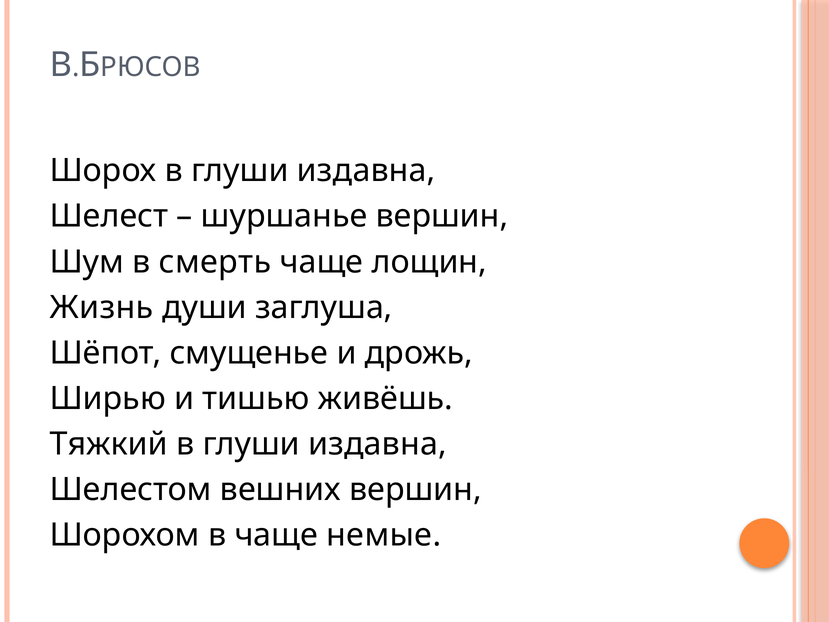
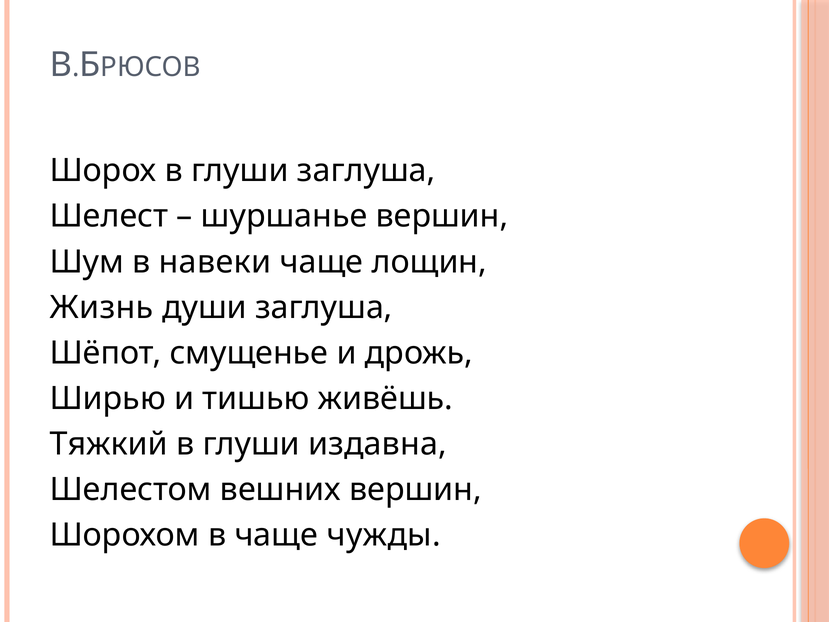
Шорох в глуши издавна: издавна -> заглуша (366, 171)
смерть: смерть -> навеки (215, 262)
немые: немые -> чужды (384, 535)
